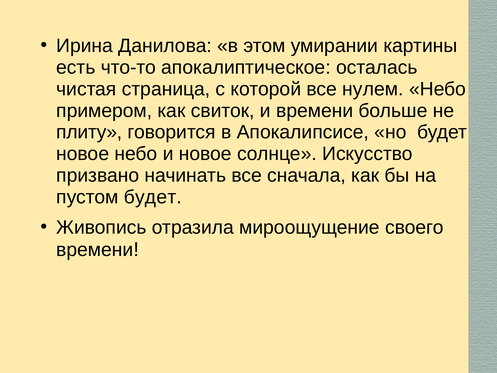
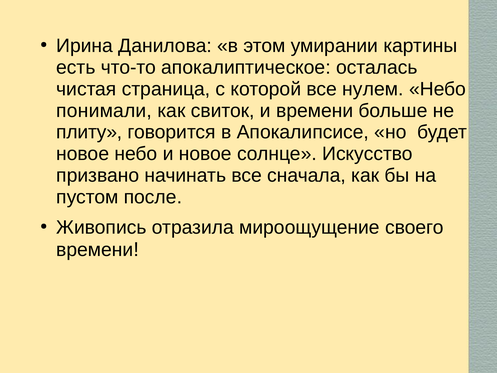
примером: примером -> понимали (104, 111)
пустом будет: будет -> после (153, 197)
